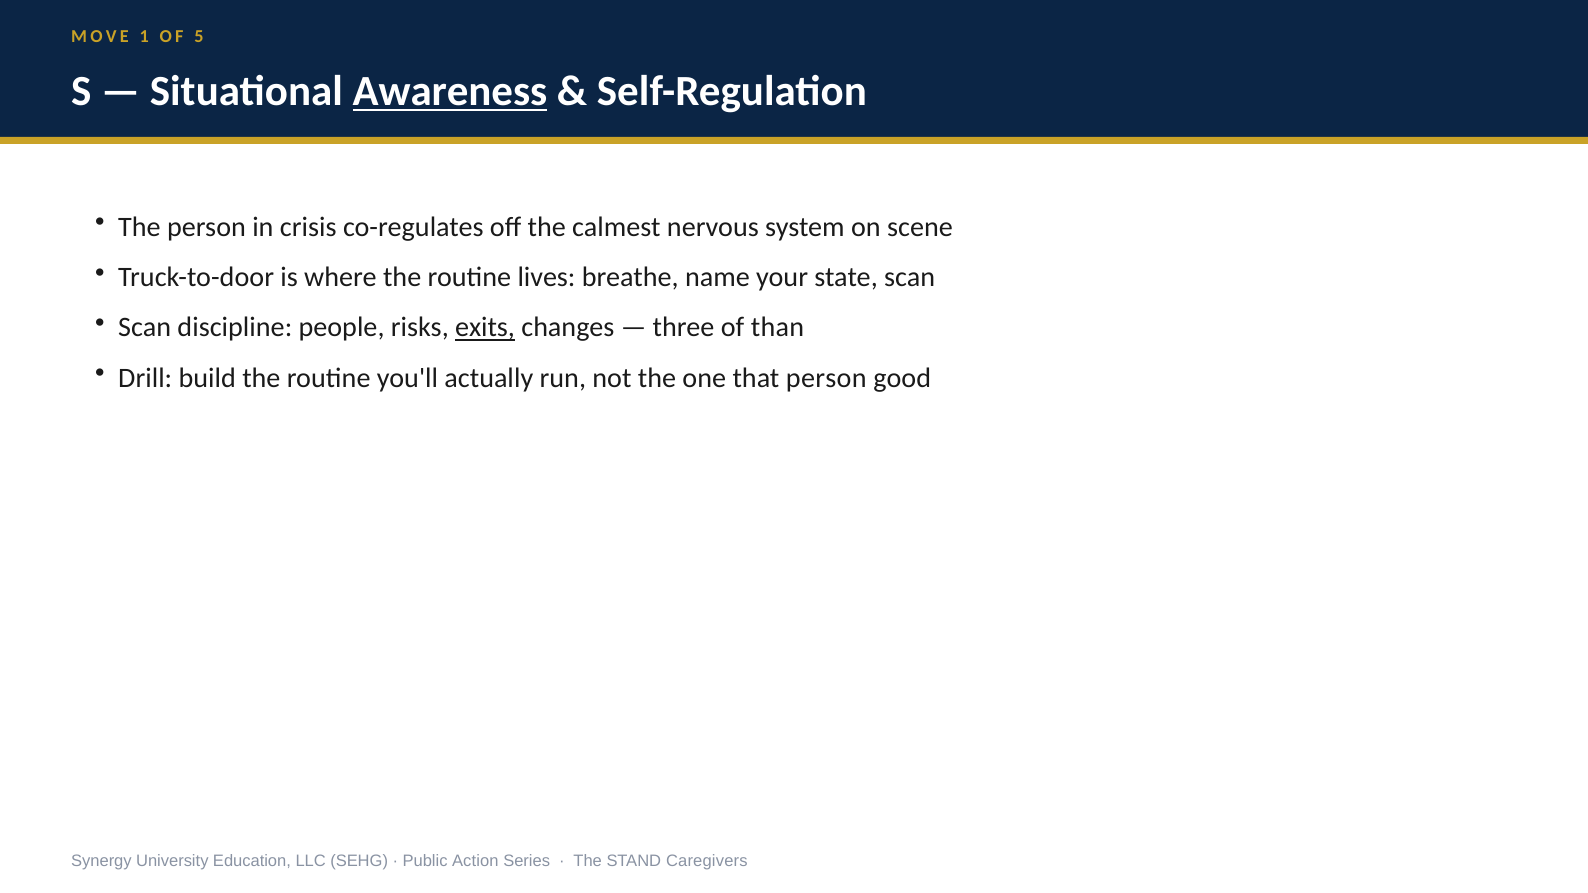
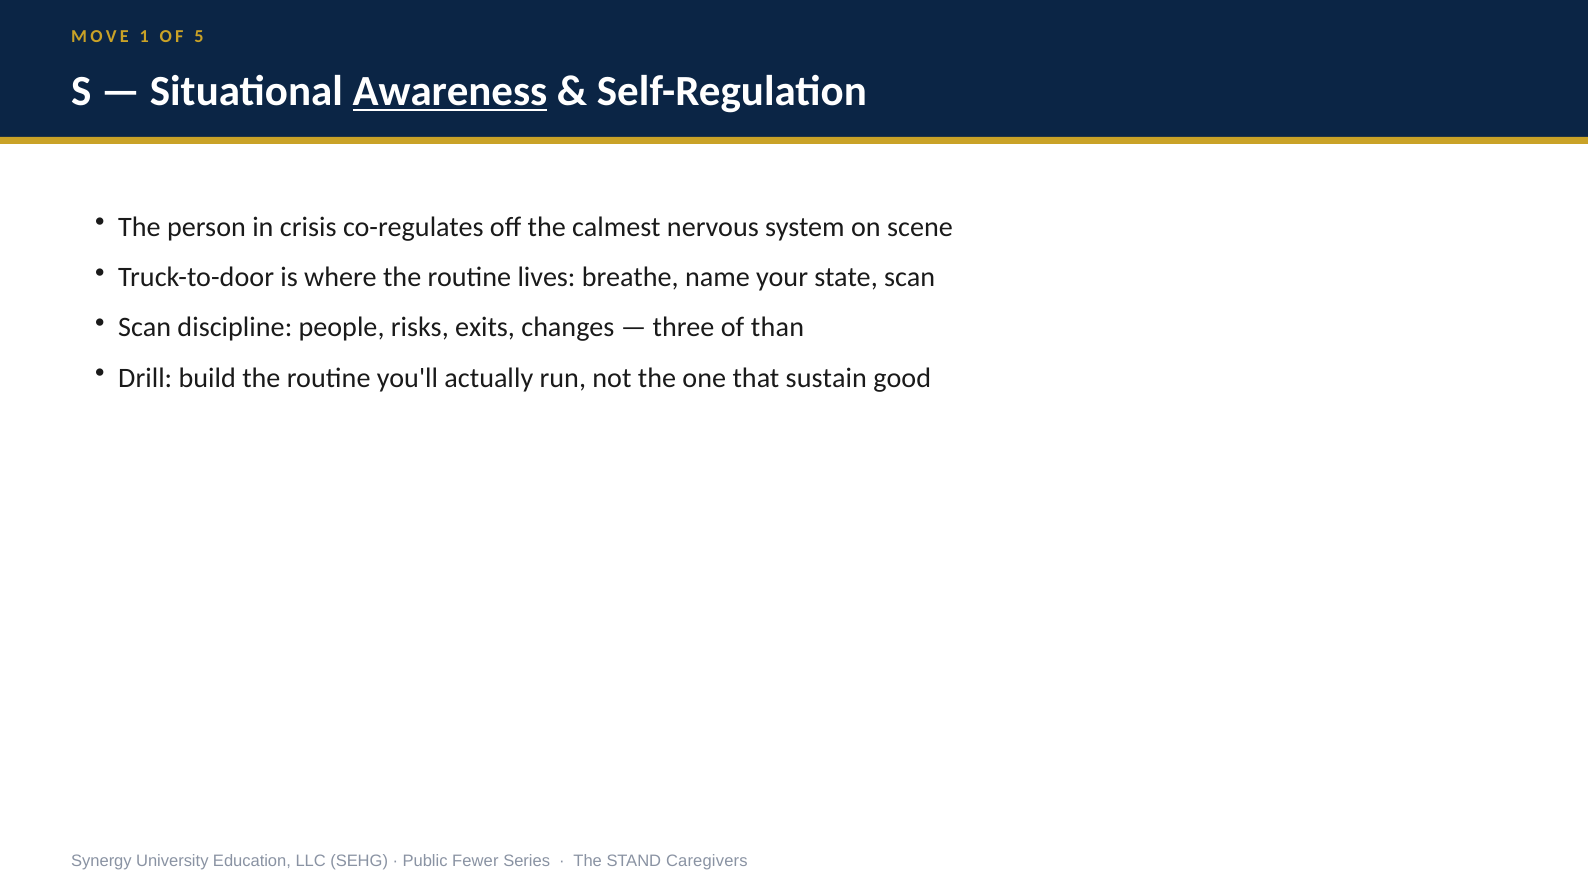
exits underline: present -> none (485, 328)
that person: person -> sustain (826, 378)
Action: Action -> Fewer (475, 862)
